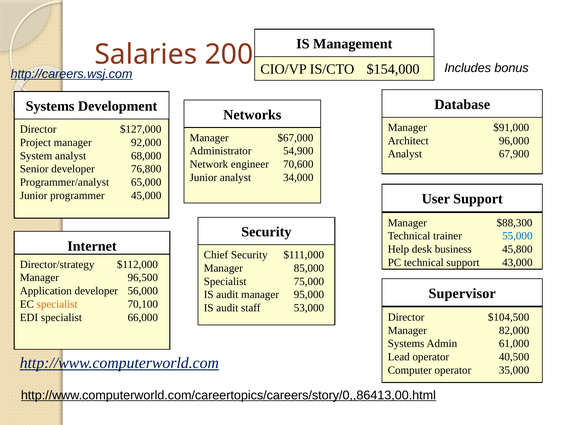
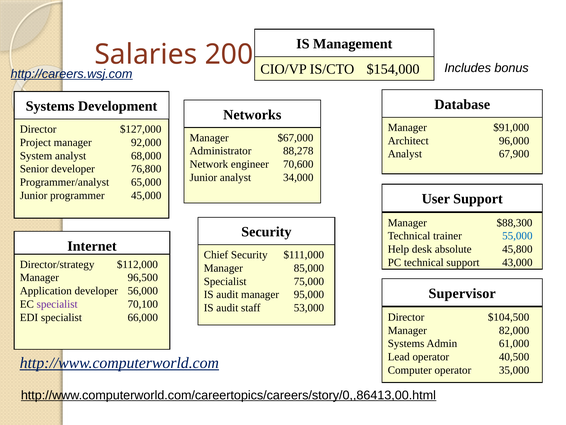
54,900: 54,900 -> 88,278 (298, 151)
business: business -> absolute (453, 249)
specialist colour: orange -> purple (57, 304)
